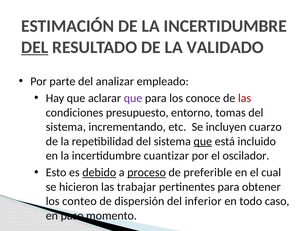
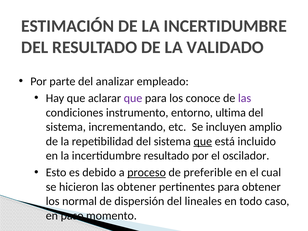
DEL underline: present -> none (35, 47)
las colour: red -> purple (245, 98)
presupuesto: presupuesto -> instrumento (137, 113)
tomas: tomas -> ultima (231, 113)
cuarzo: cuarzo -> amplio (265, 127)
incertidumbre cuantizar: cuantizar -> resultado (166, 156)
debido underline: present -> none (99, 172)
las trabajar: trabajar -> obtener (137, 187)
conteo: conteo -> normal (80, 201)
inferior: inferior -> lineales (203, 201)
